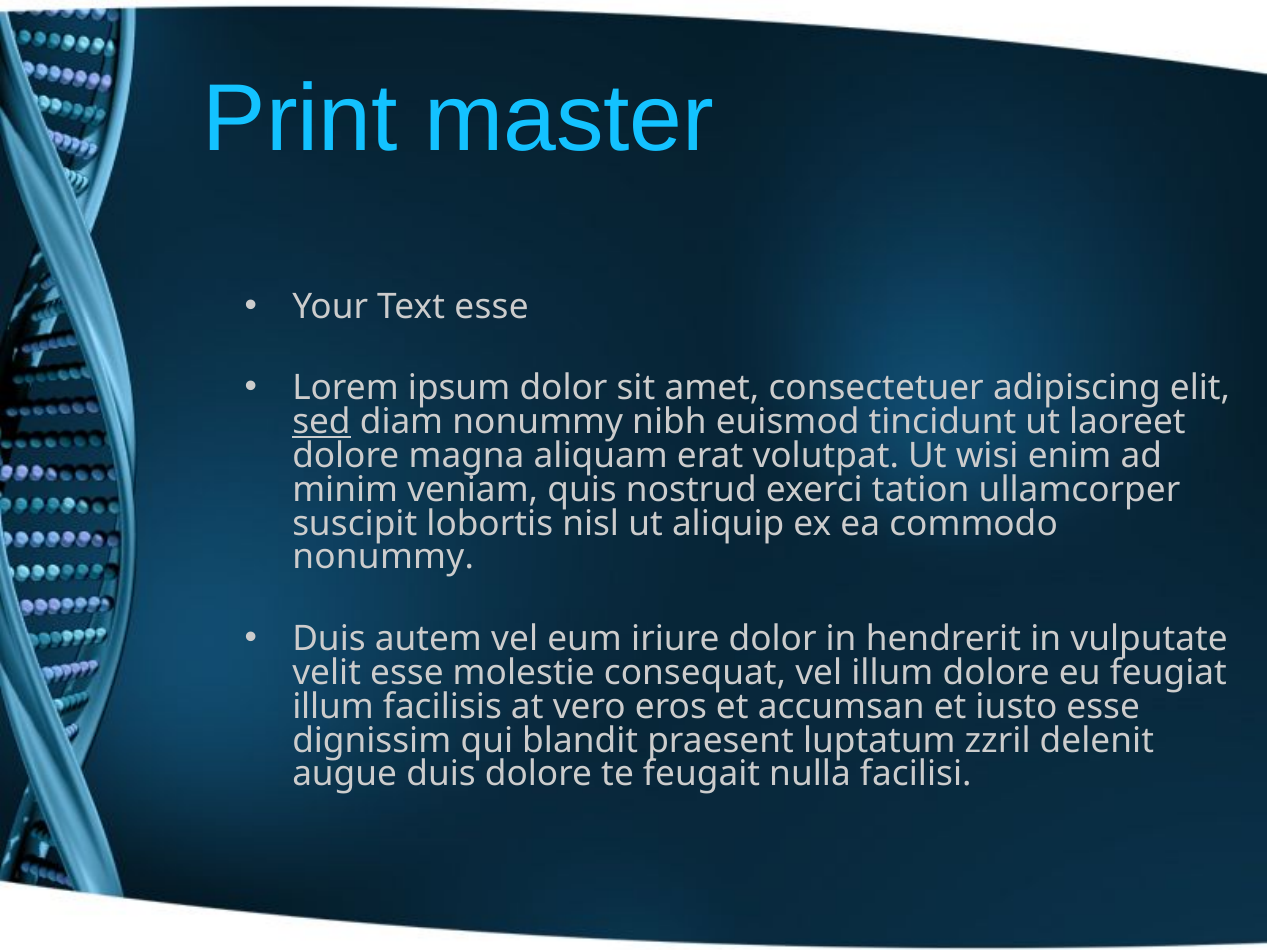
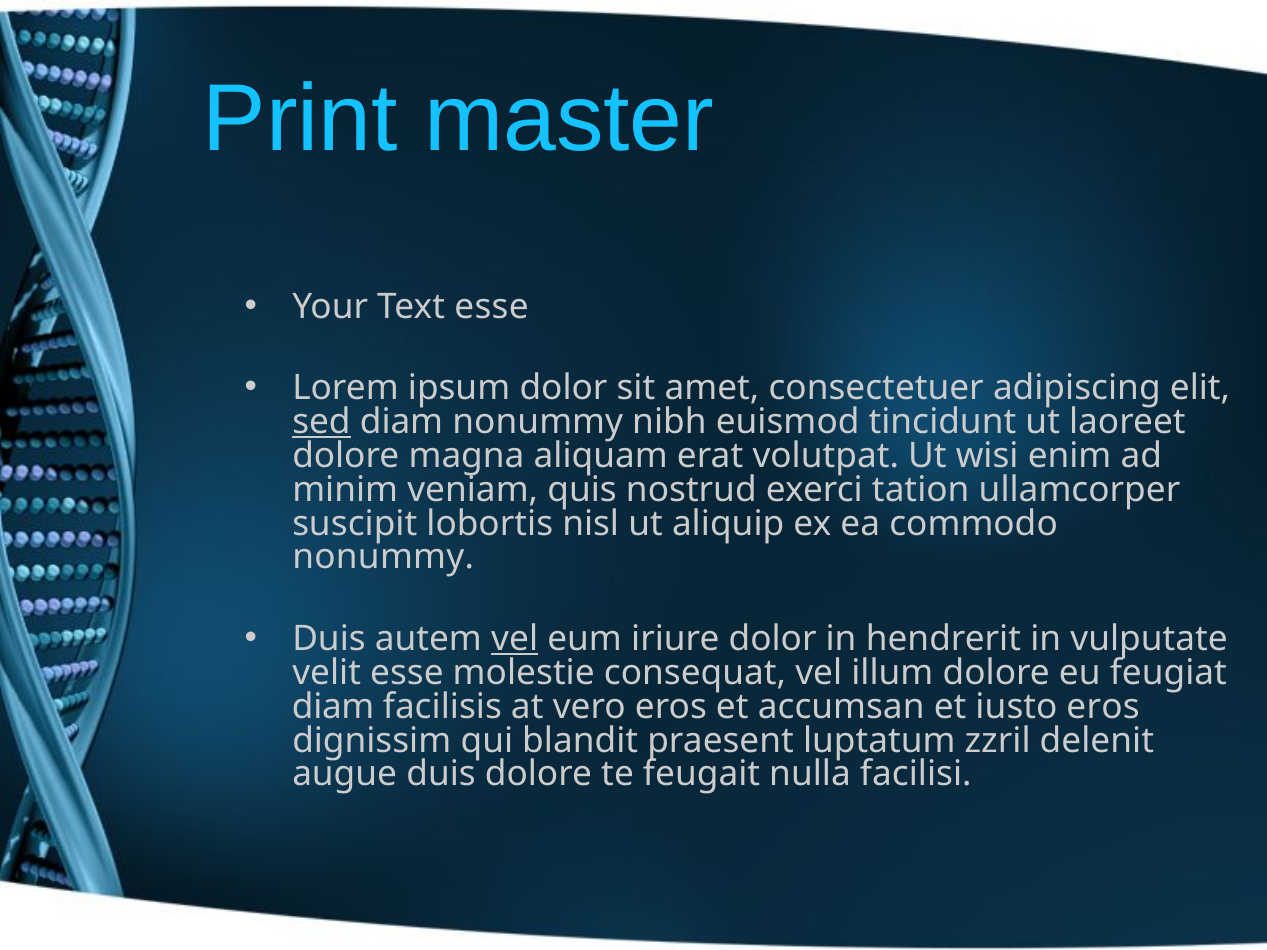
vel underline: none -> present (515, 639)
illum: illum -> diam (333, 707)
iusto esse: esse -> eros (1103, 707)
